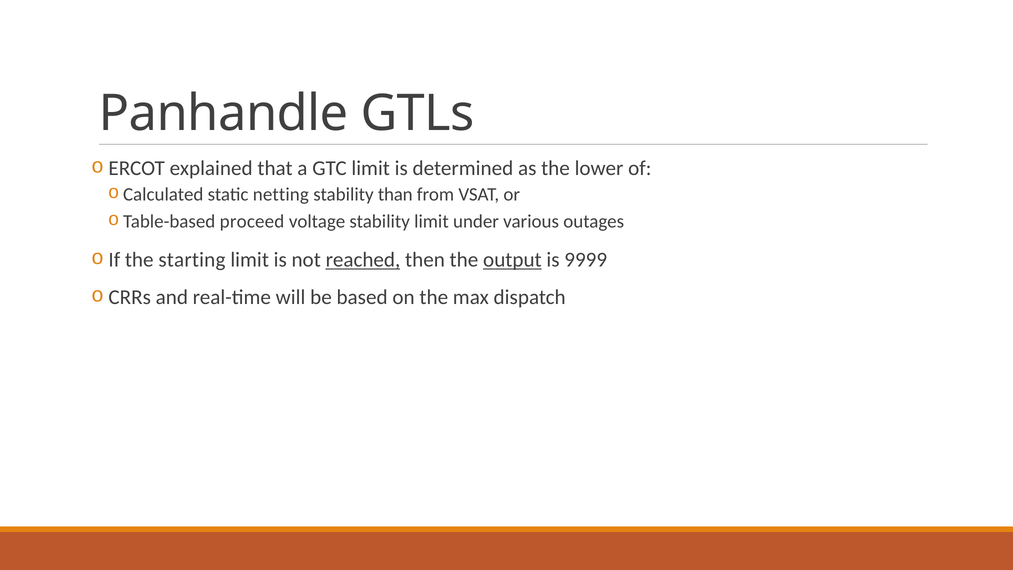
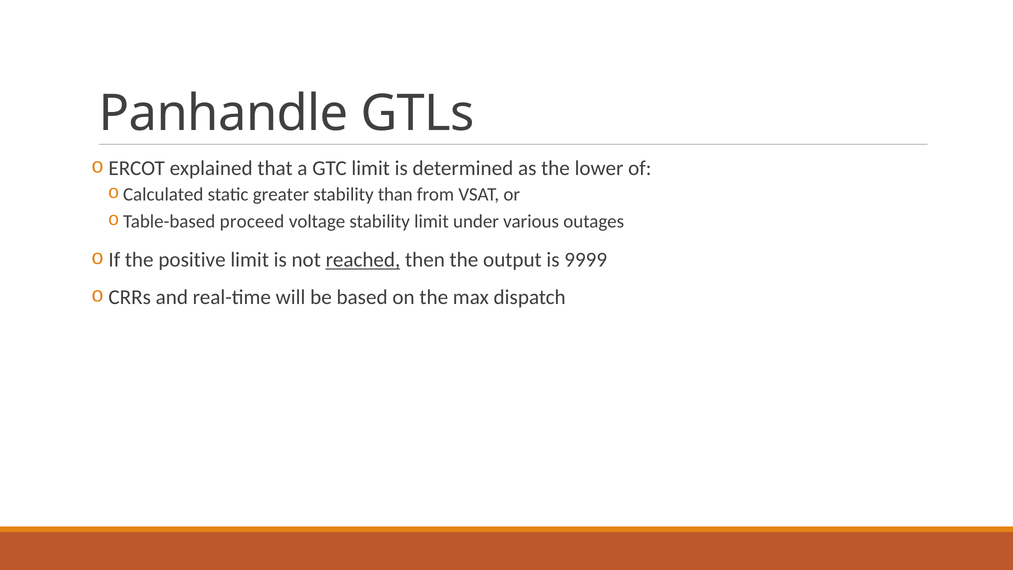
netting: netting -> greater (281, 194)
starting: starting -> positive (192, 260)
output underline: present -> none (512, 260)
